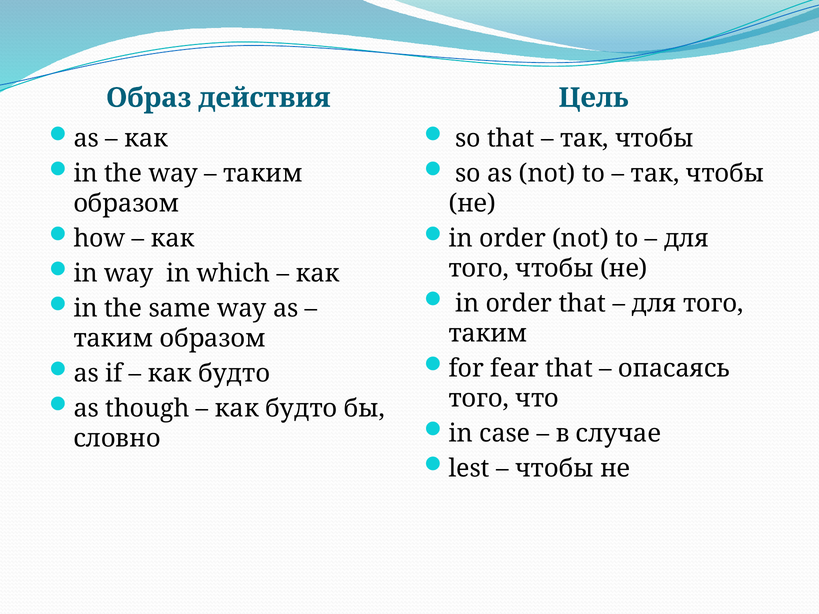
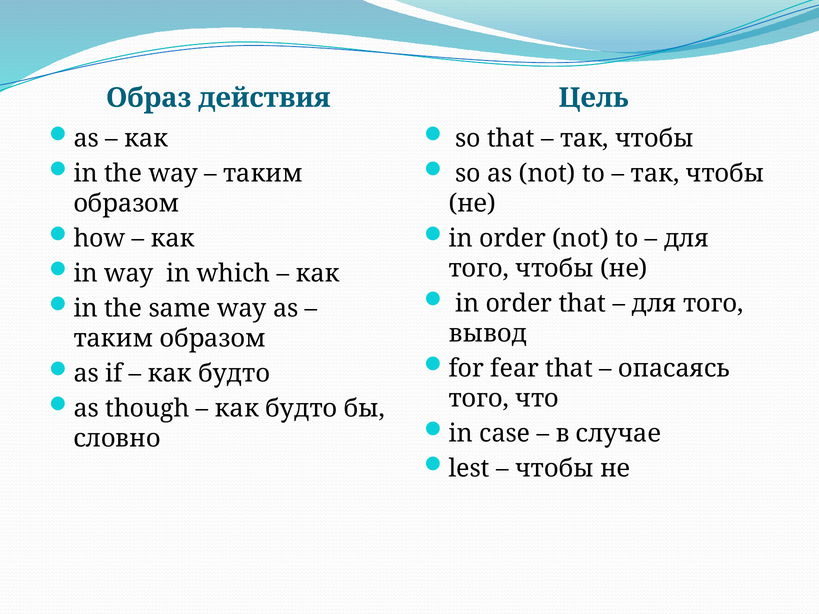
таким: таким -> вывод (488, 333)
